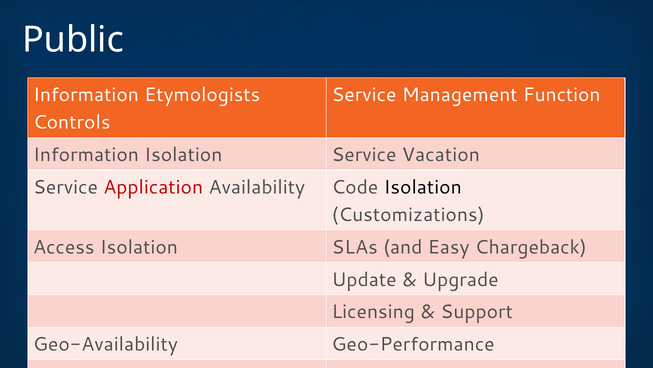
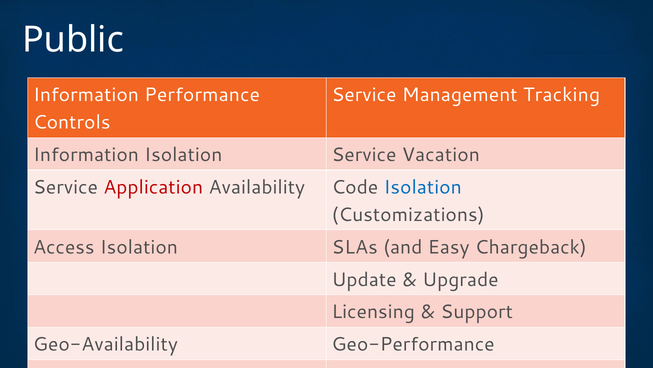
Etymologists: Etymologists -> Performance (202, 95)
Function: Function -> Tracking (562, 95)
Isolation colour: black -> blue (423, 187)
